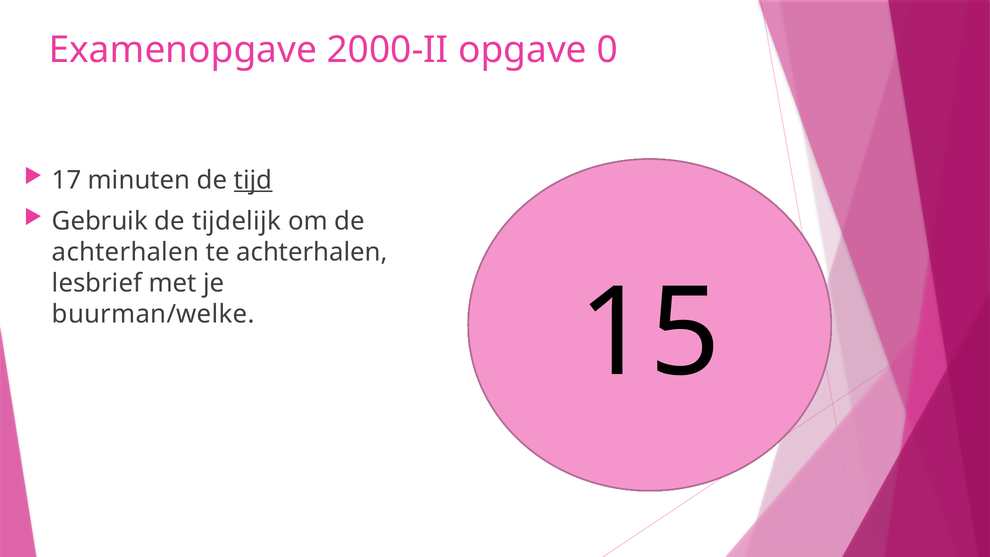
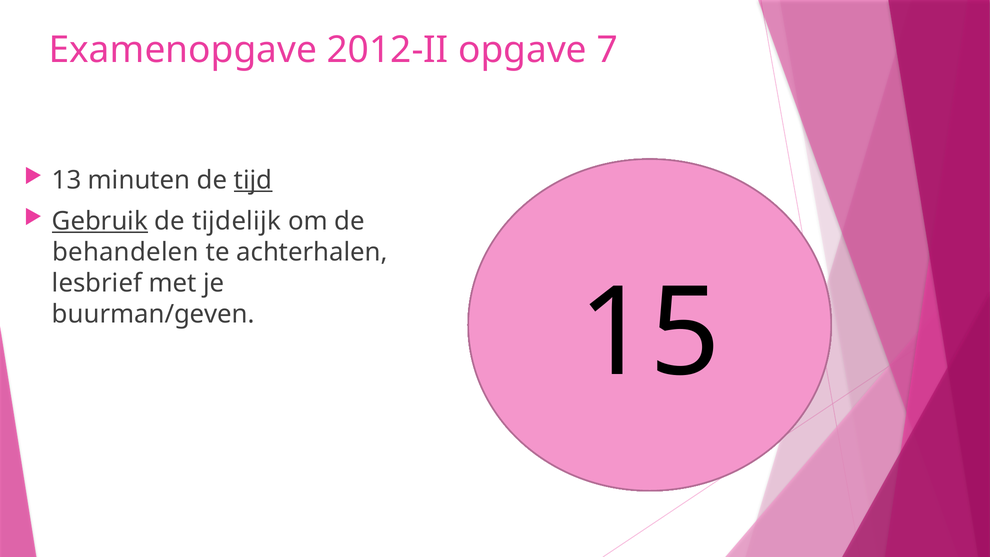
2000-II: 2000-II -> 2012-II (388, 50)
0: 0 -> 7 (607, 50)
17: 17 -> 13 (67, 180)
Gebruik underline: none -> present (100, 221)
achterhalen: achterhalen -> behandelen (125, 252)
buurman/welke: buurman/welke -> buurman/geven (153, 314)
